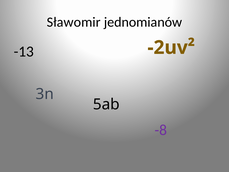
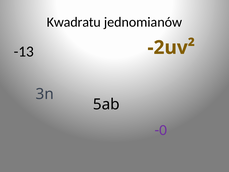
Sławomir: Sławomir -> Kwadratu (74, 22)
-8: -8 -> -0 (161, 130)
